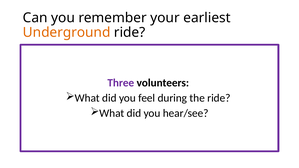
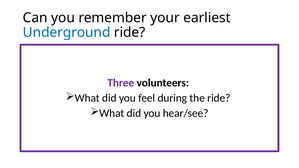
Underground colour: orange -> blue (67, 33)
